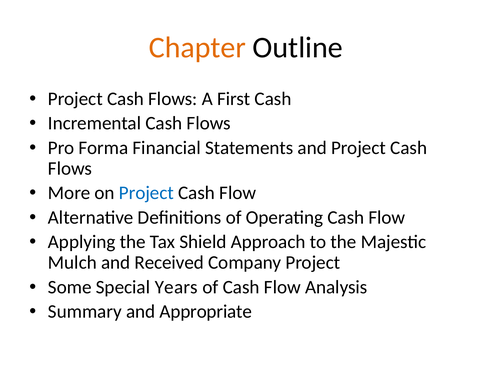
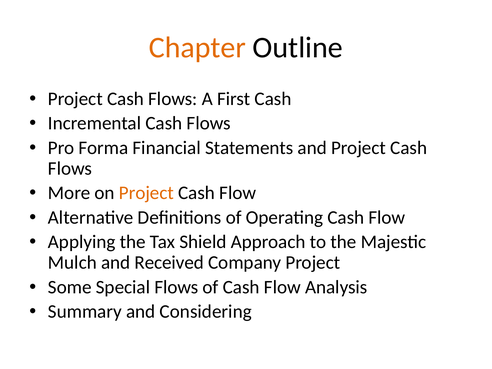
Project colour: blue -> orange (146, 193)
Special Years: Years -> Flows (176, 287)
Appropriate: Appropriate -> Considering (206, 312)
